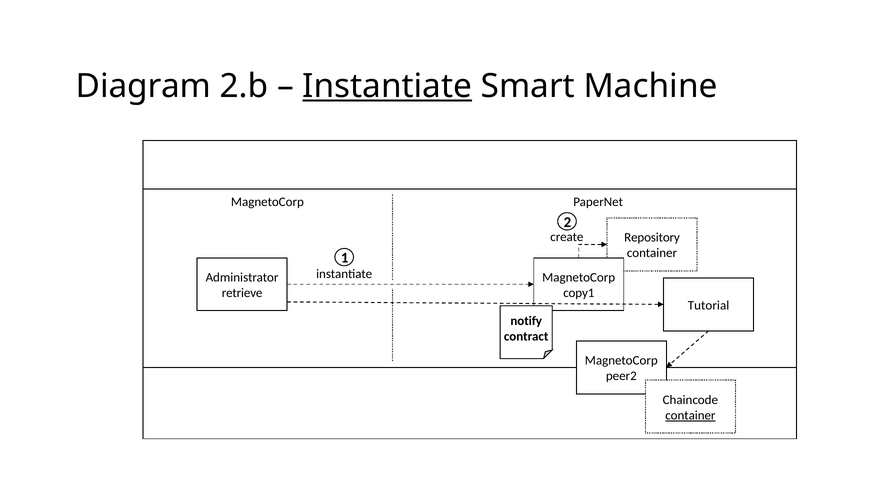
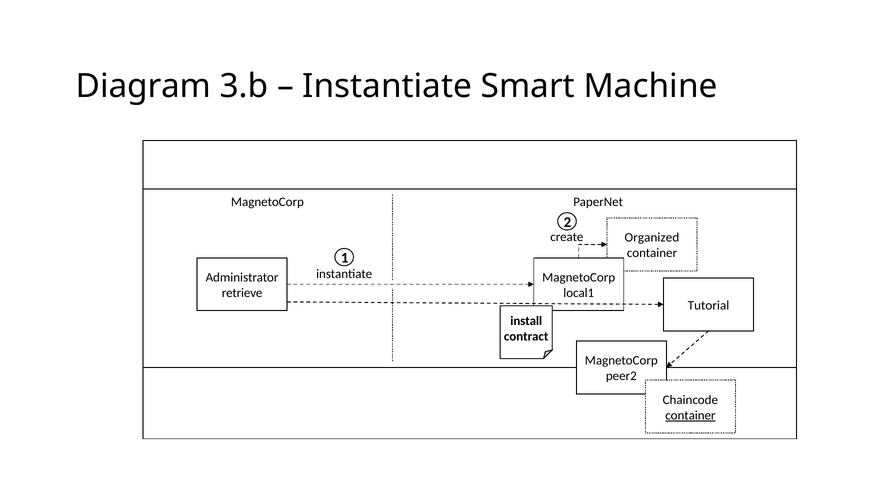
2.b: 2.b -> 3.b (244, 86)
Instantiate underline: present -> none (387, 86)
Repository: Repository -> Organized (652, 238)
copy1: copy1 -> local1 (579, 293)
notify: notify -> install (526, 321)
